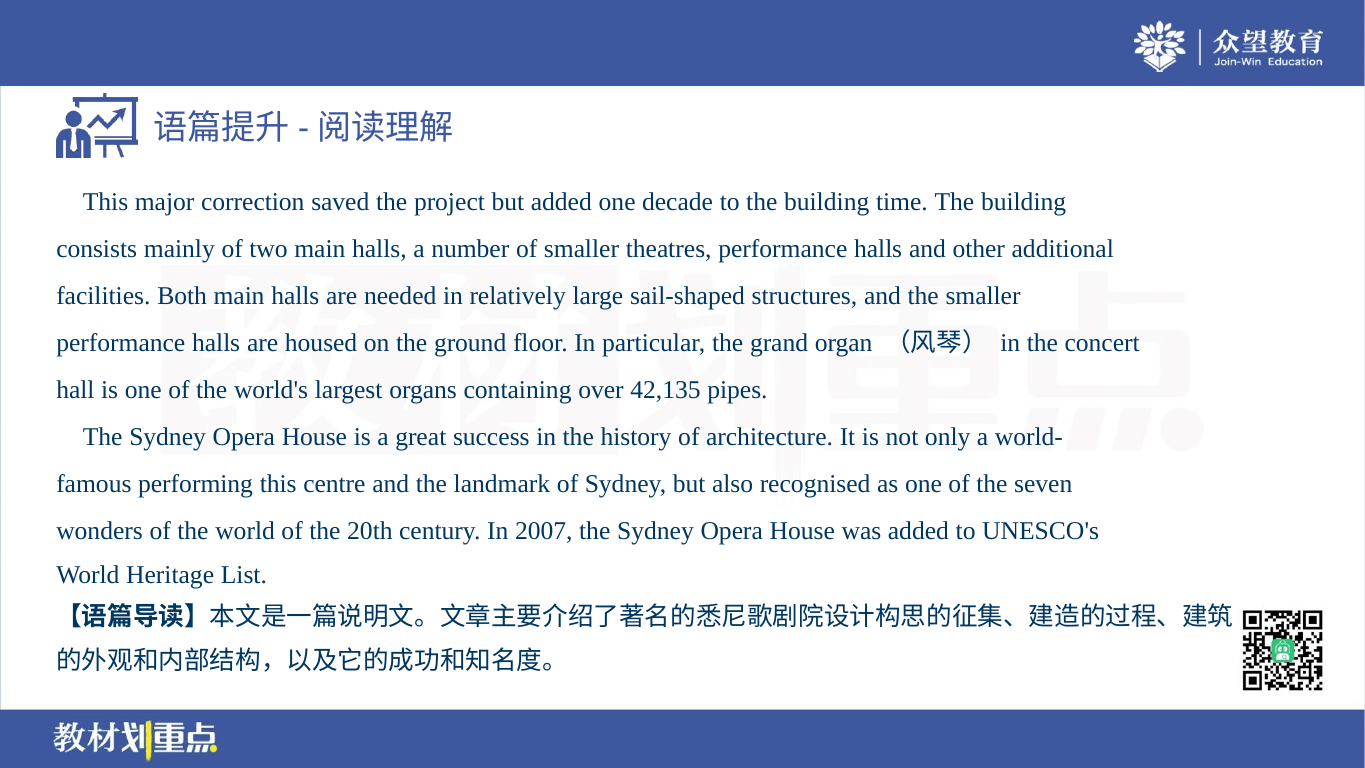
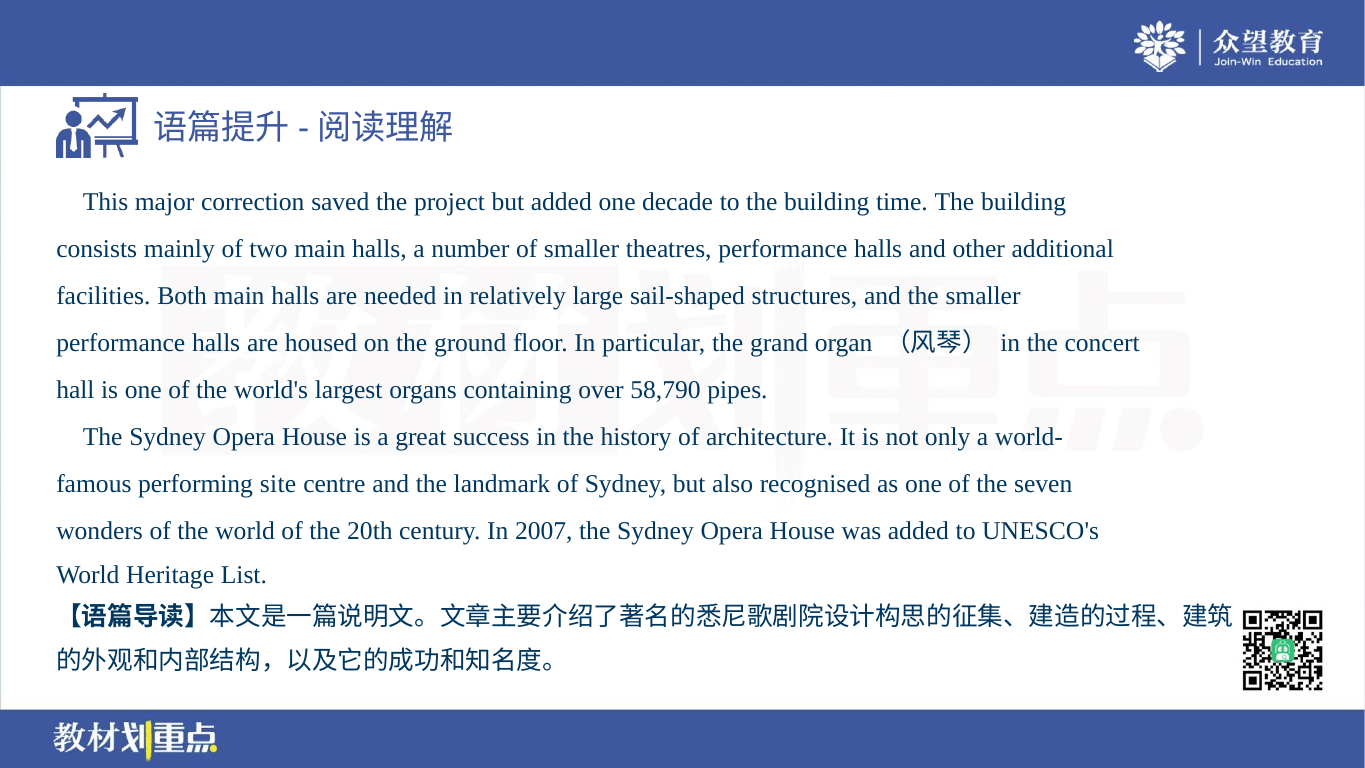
42,135: 42,135 -> 58,790 (666, 390)
performing this: this -> site (278, 484)
